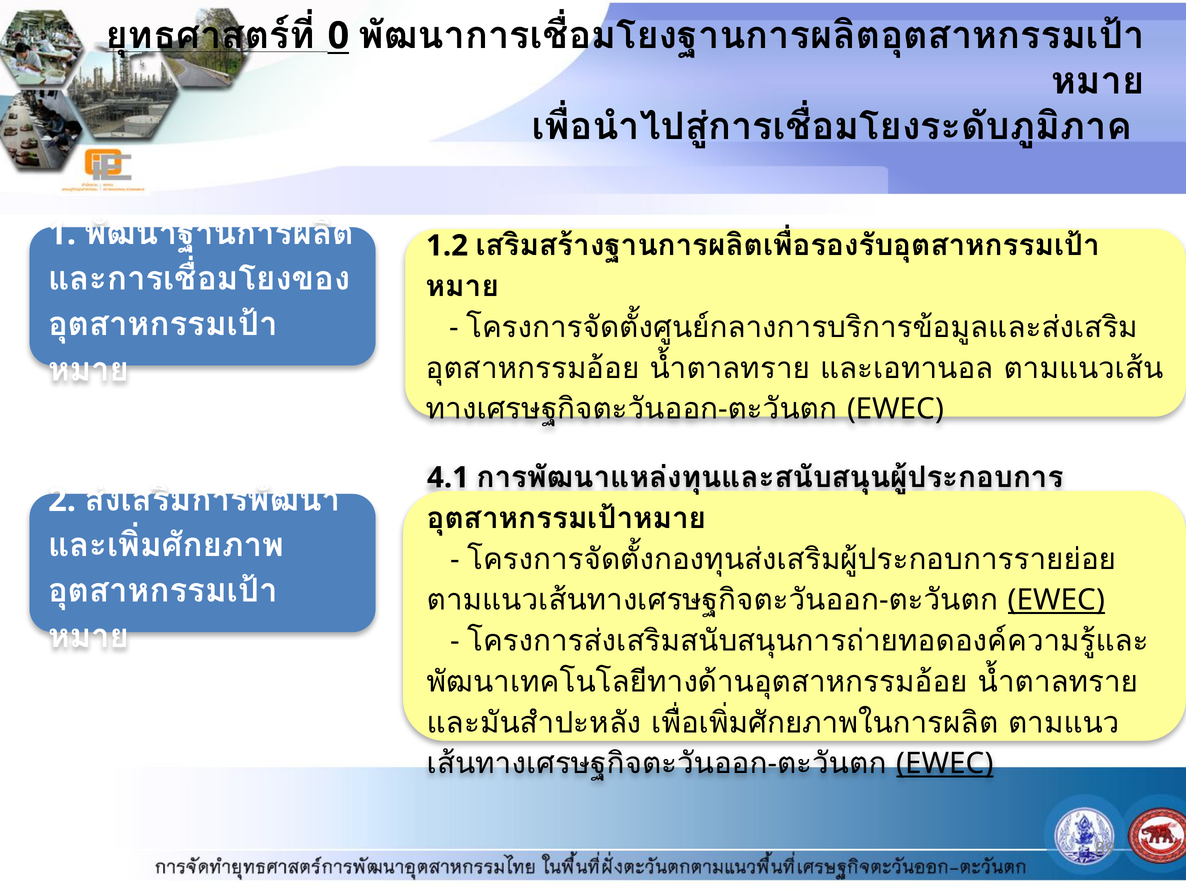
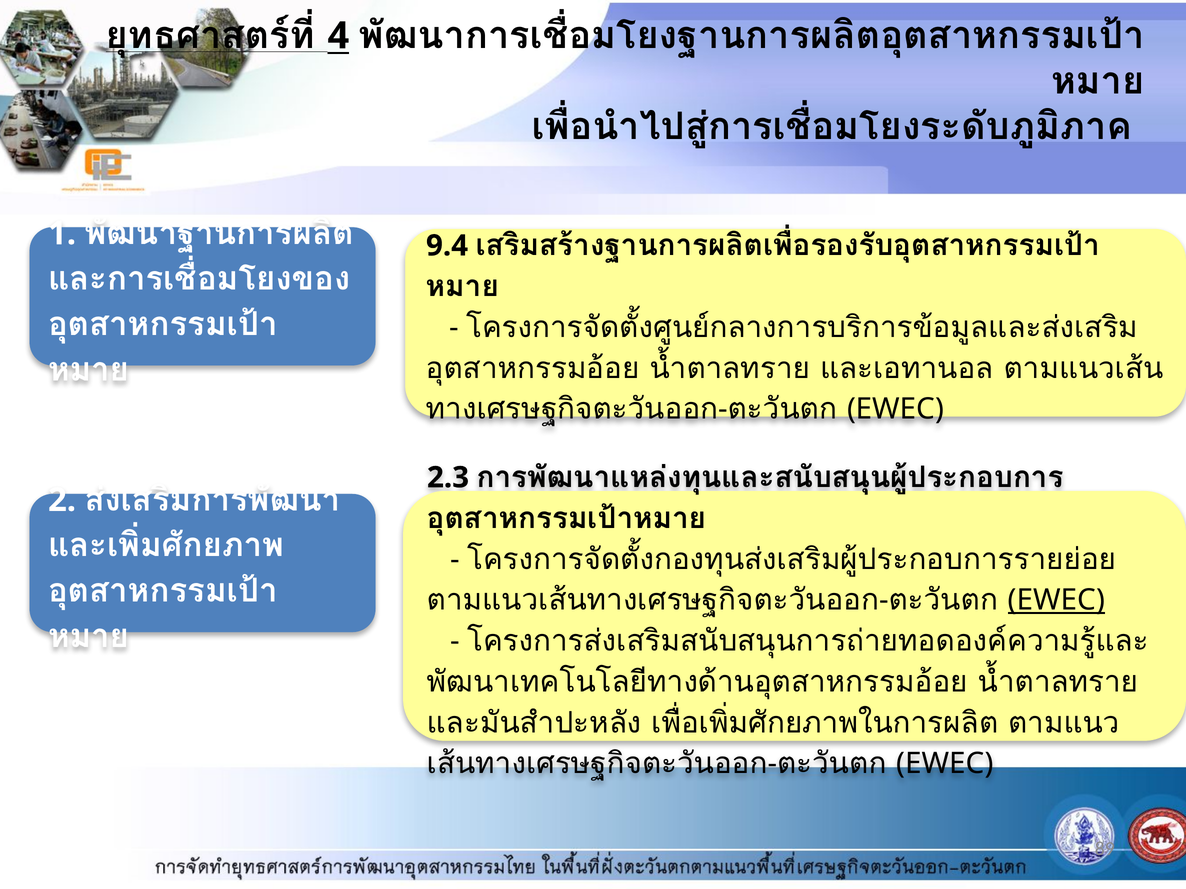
0: 0 -> 4 (338, 36)
1.2: 1.2 -> 9.4 (447, 246)
4.1: 4.1 -> 2.3 (448, 478)
EWEC underline: present -> none (945, 764)
